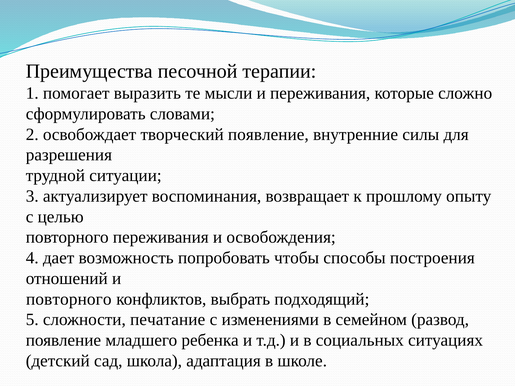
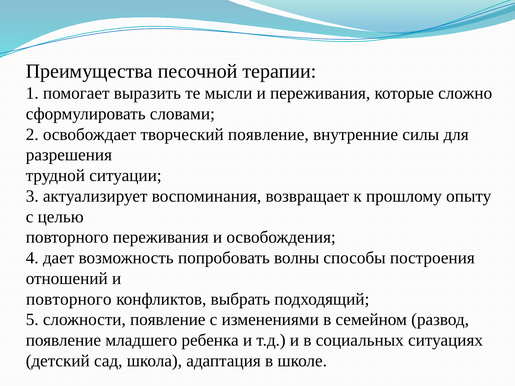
чтобы: чтобы -> волны (297, 258)
сложности печатание: печатание -> появление (168, 320)
